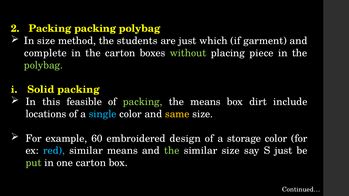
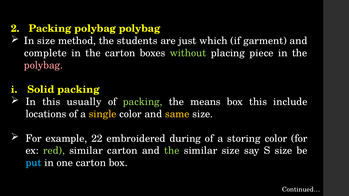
Packing packing: packing -> polybag (95, 29)
polybag colour: light green -> pink (43, 65)
feasible: feasible -> usually (84, 102)
box dirt: dirt -> this (258, 102)
single colour: light blue -> yellow (103, 114)
60: 60 -> 22 (97, 139)
design: design -> during (185, 139)
storage: storage -> storing (244, 139)
red colour: light blue -> light green (54, 151)
similar means: means -> carton (122, 151)
S just: just -> size (283, 151)
put colour: light green -> light blue (34, 163)
